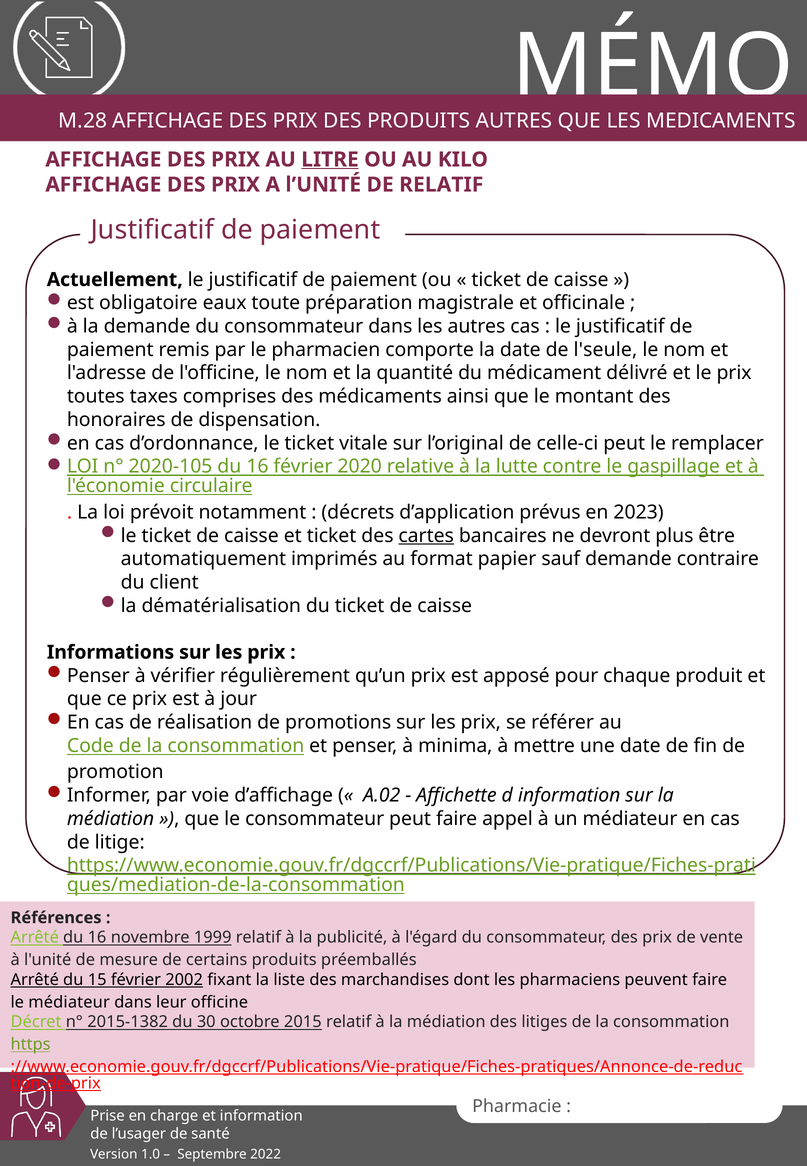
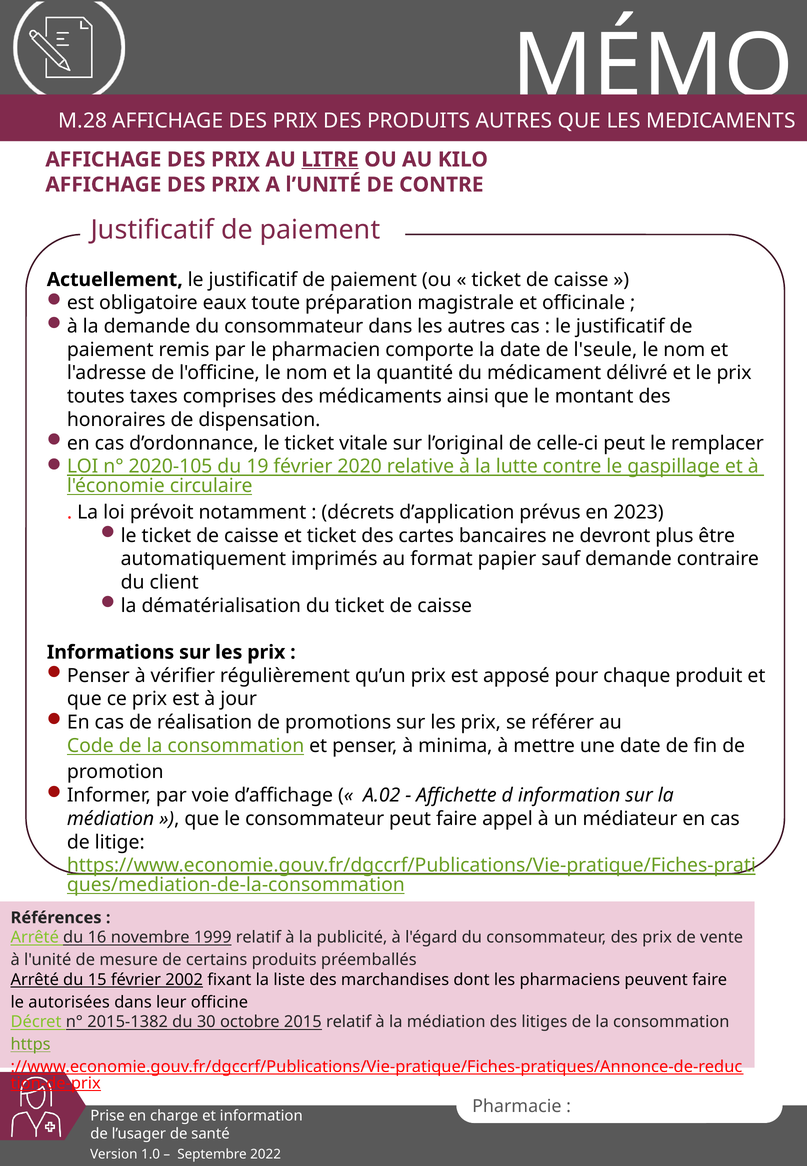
DE RELATIF: RELATIF -> CONTRE (441, 185)
2020-105 du 16: 16 -> 19 (257, 466)
cartes underline: present -> none (426, 535)
le médiateur: médiateur -> autorisées (69, 1002)
